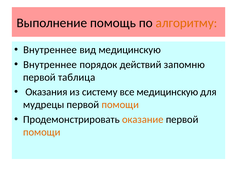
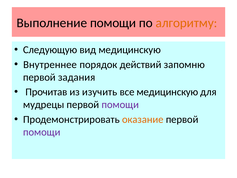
Выполнение помощь: помощь -> помощи (113, 23)
Внутреннее: Внутреннее -> Следующую (50, 50)
таблица: таблица -> задания (77, 77)
Оказания: Оказания -> Прочитав (46, 92)
систему: систему -> изучить (100, 92)
помощи colour: orange -> purple (120, 105)
помощи colour: orange -> purple (42, 132)
